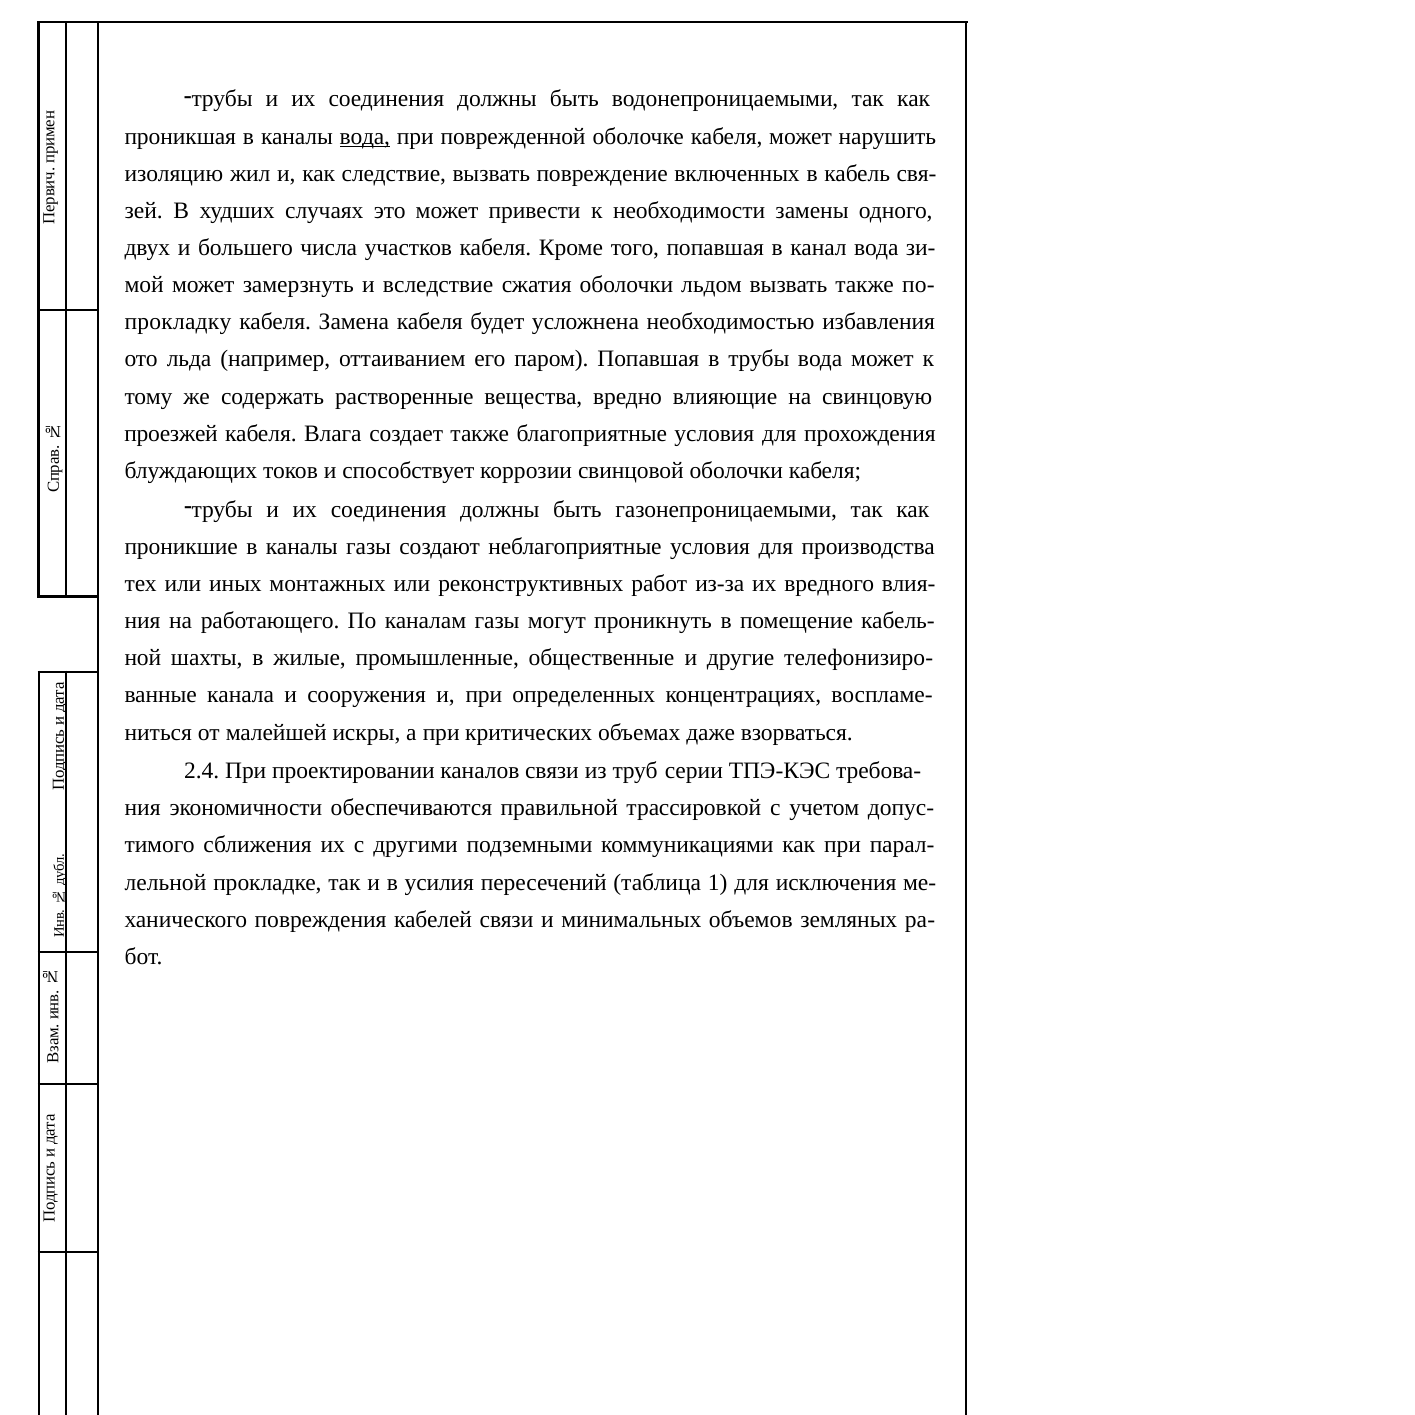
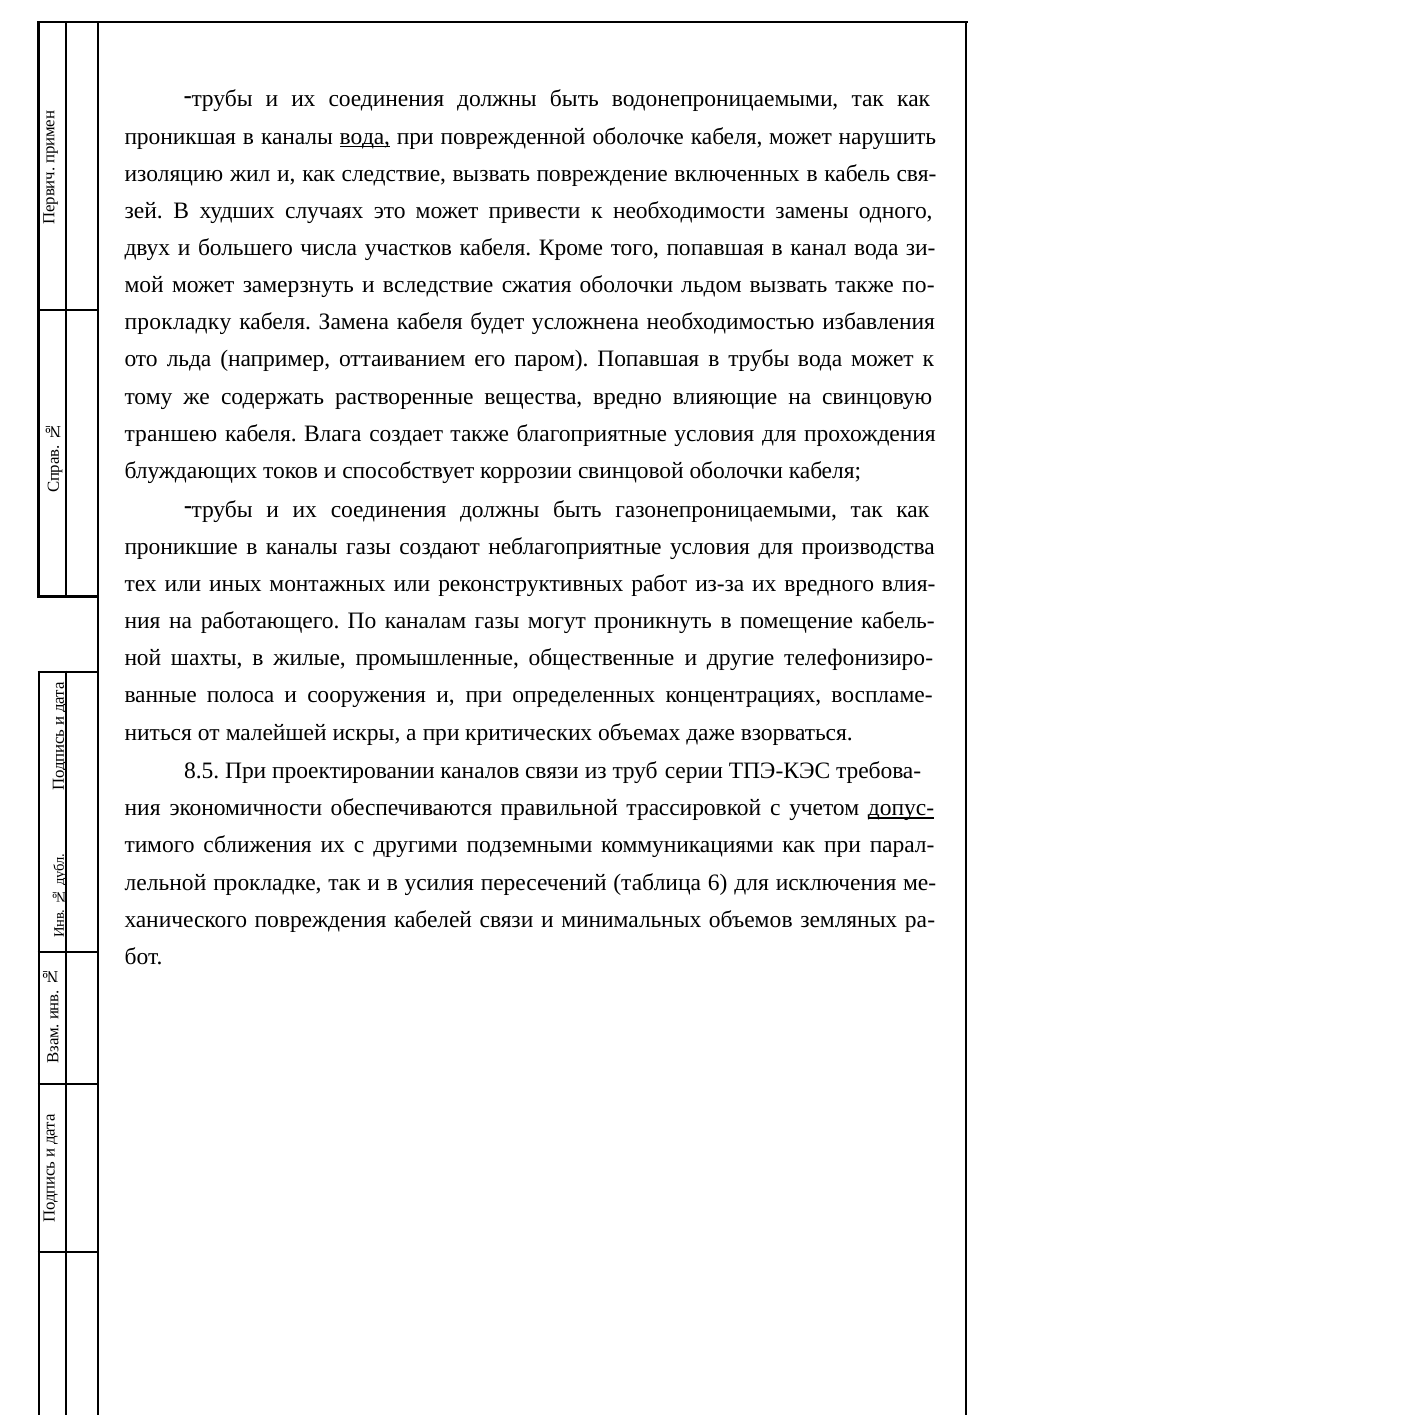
проезжей: проезжей -> траншею (171, 433)
канала: канала -> полоса (241, 695)
2.4: 2.4 -> 8.5 (202, 771)
допус- underline: none -> present (901, 808)
1: 1 -> 6 (718, 882)
